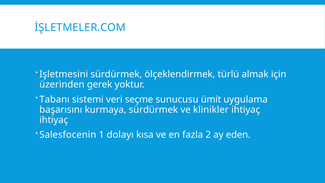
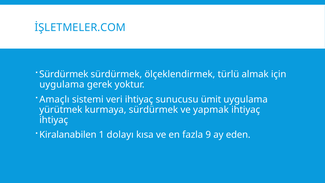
Işletmesini: Işletmesini -> Sürdürmek (64, 74)
üzerinden: üzerinden -> uygulama (62, 84)
Tabanı: Tabanı -> Amaçlı (54, 99)
veri seçme: seçme -> ihtiyaç (139, 99)
başarısını: başarısını -> yürütmek (61, 110)
klinikler: klinikler -> yapmak (211, 110)
Salesfocenin: Salesfocenin -> Kiralanabilen (68, 135)
2: 2 -> 9 (208, 135)
